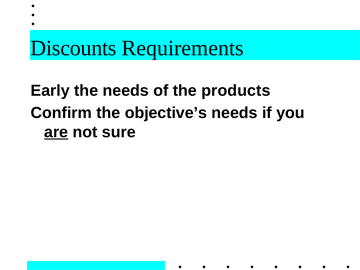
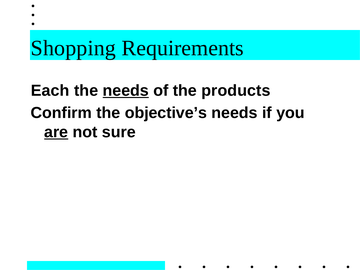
Discounts: Discounts -> Shopping (73, 48)
Early: Early -> Each (50, 91)
needs underline: none -> present (126, 91)
